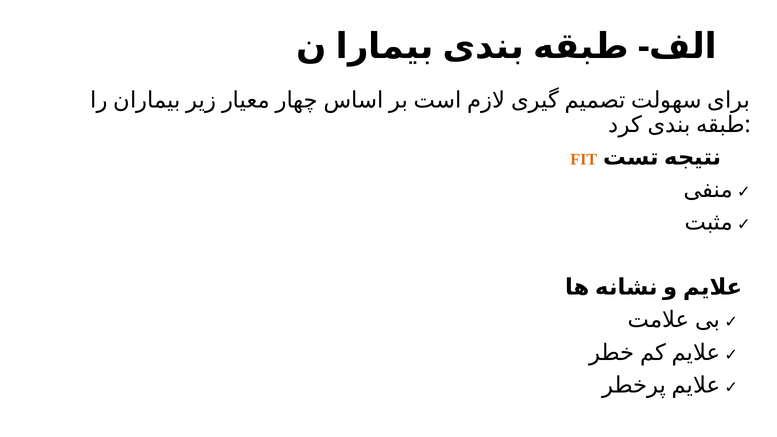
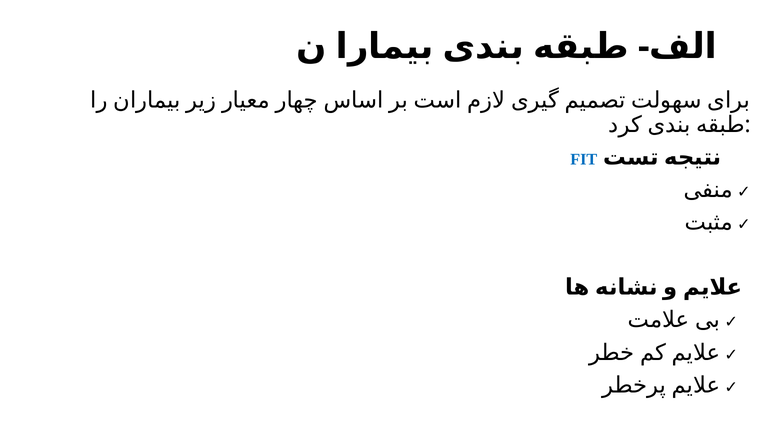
FIT colour: orange -> blue (584, 160)
